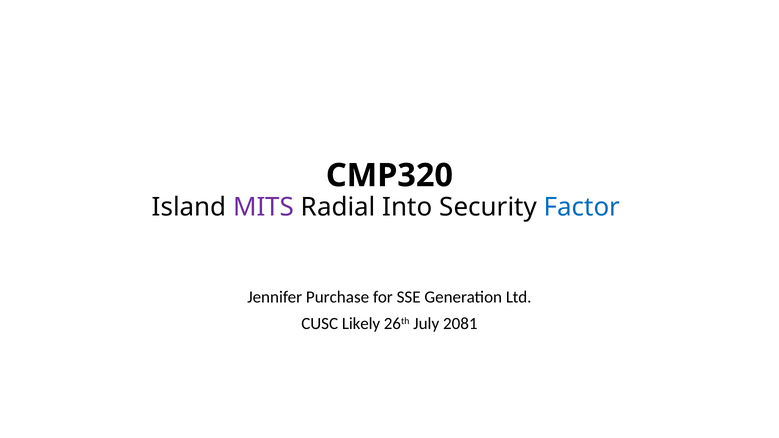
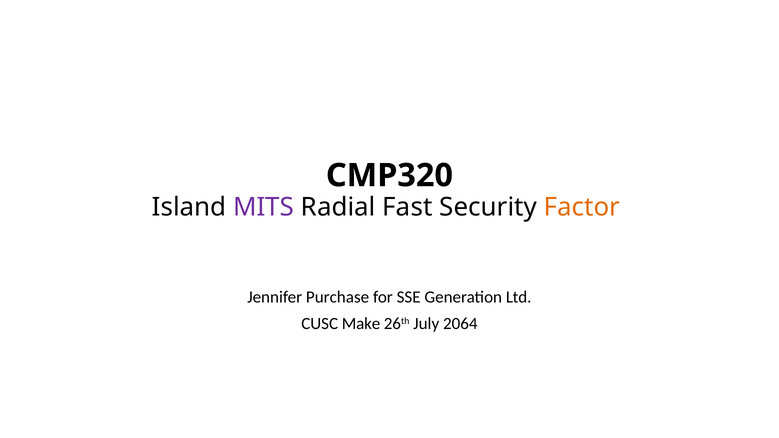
Into: Into -> Fast (407, 207)
Factor colour: blue -> orange (582, 207)
Likely: Likely -> Make (361, 324)
2081: 2081 -> 2064 (460, 324)
